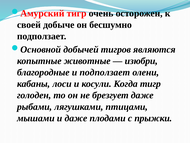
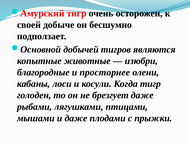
и подползает: подползает -> просторнее (105, 72)
